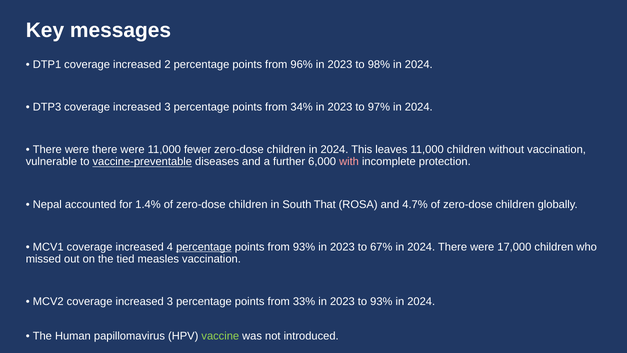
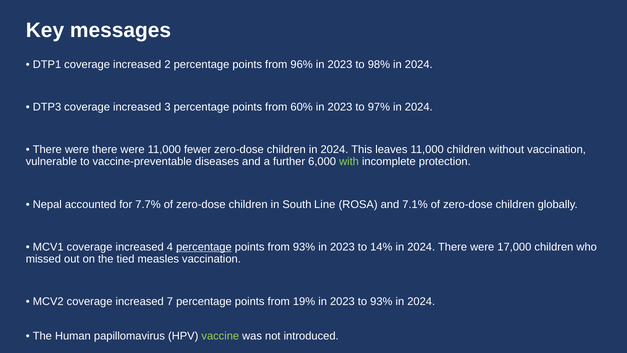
34%: 34% -> 60% (302, 107)
vaccine-preventable underline: present -> none (142, 162)
with colour: pink -> light green (349, 162)
1.4%: 1.4% -> 7.7% (148, 204)
That: That -> Line (325, 204)
4.7%: 4.7% -> 7.1% (415, 204)
67%: 67% -> 14% (381, 247)
MCV2 coverage increased 3: 3 -> 7 (170, 301)
33%: 33% -> 19% (304, 301)
